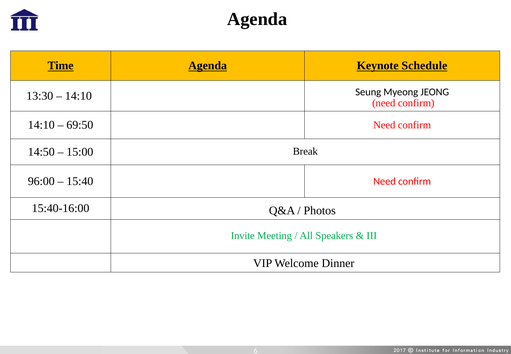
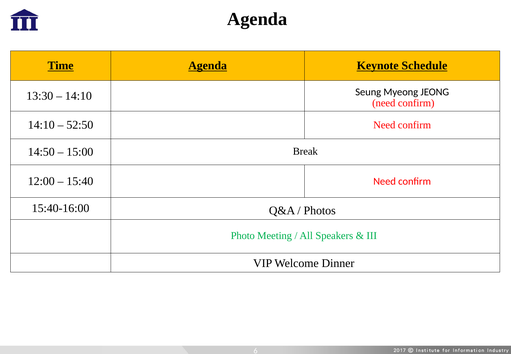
69:50: 69:50 -> 52:50 (80, 125)
96:00: 96:00 -> 12:00 (41, 181)
Invite: Invite -> Photo (243, 236)
